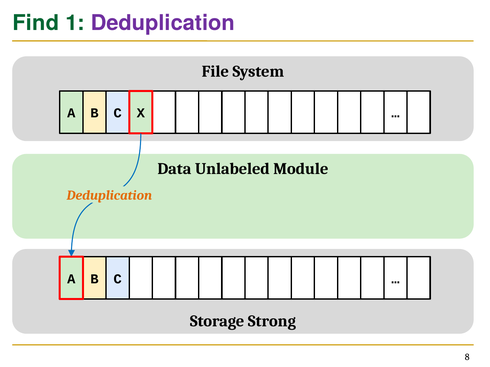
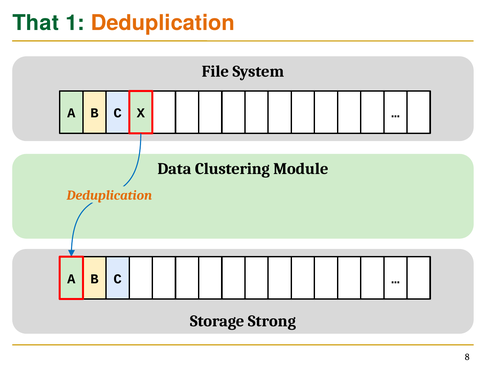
Find: Find -> That (36, 23)
Deduplication colour: purple -> orange (163, 23)
Unlabeled: Unlabeled -> Clustering (232, 169)
